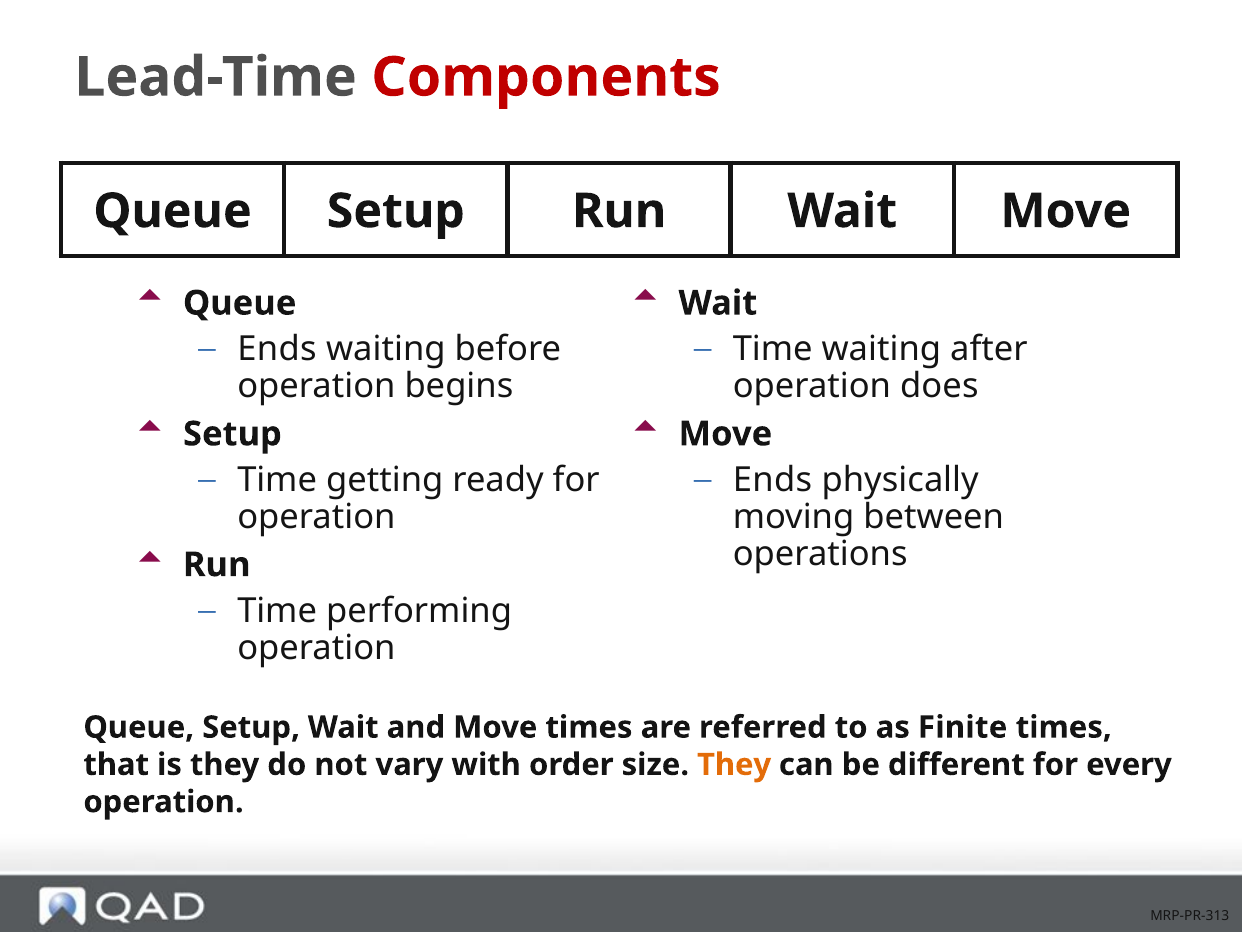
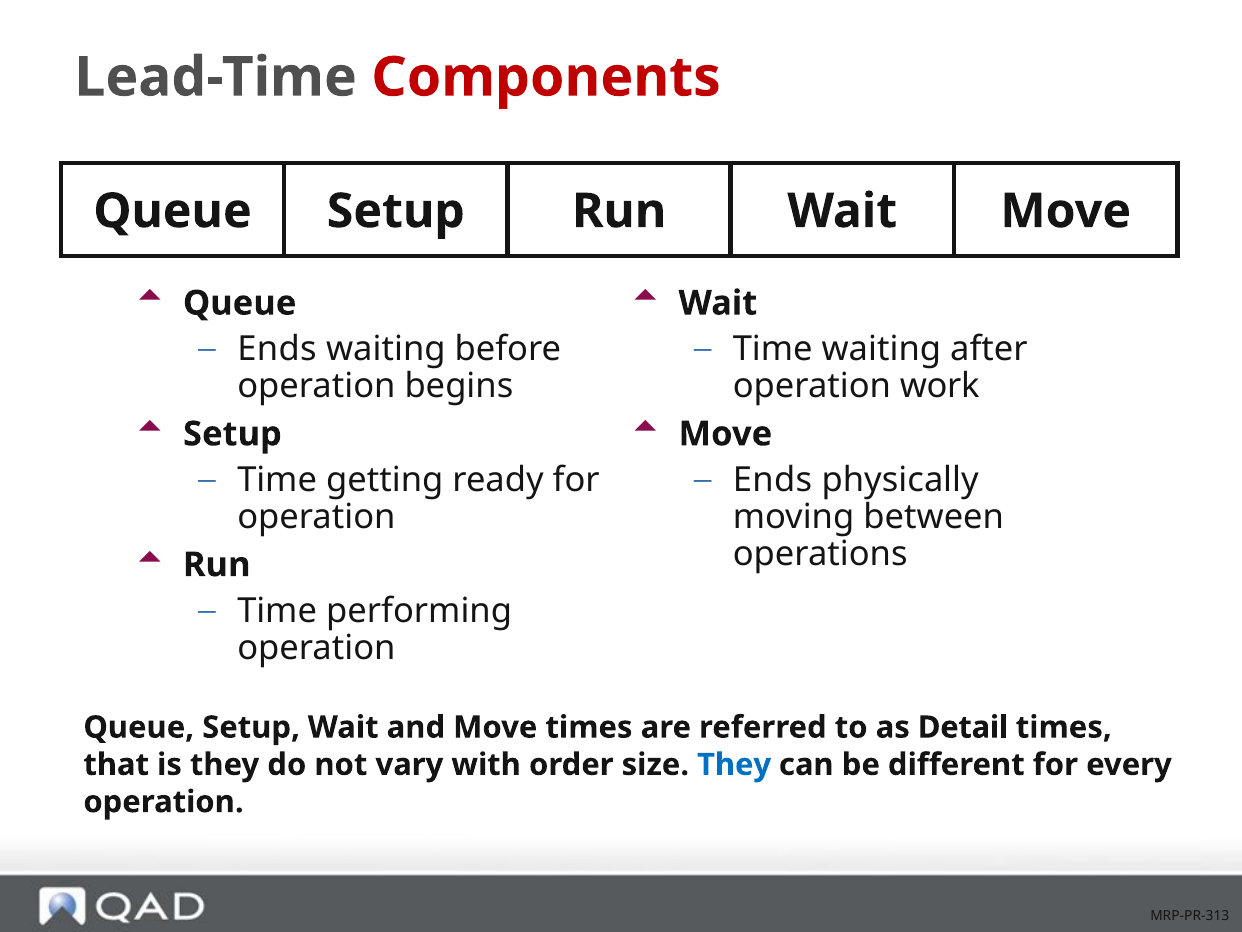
does: does -> work (940, 386)
Finite: Finite -> Detail (963, 727)
They colour: orange -> blue (734, 764)
